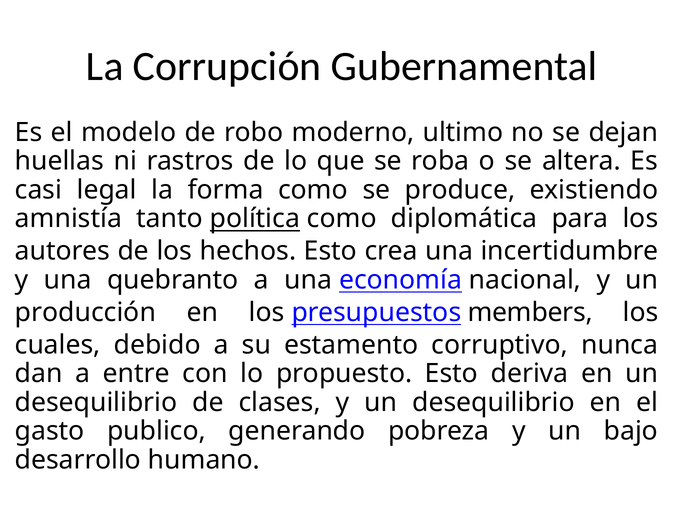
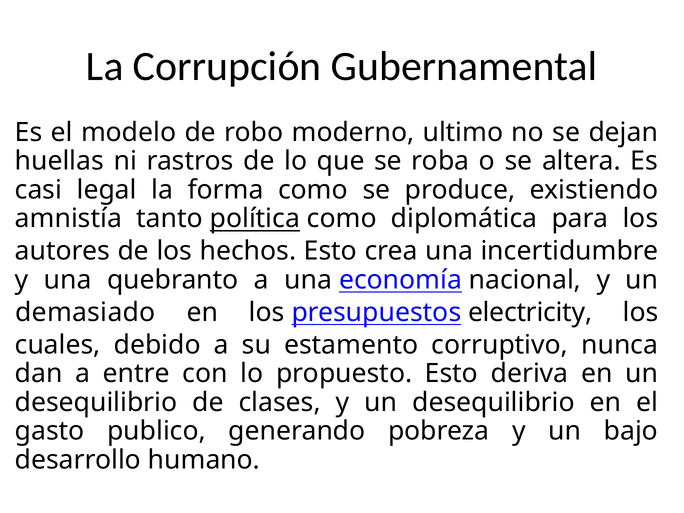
producción: producción -> demasiado (85, 312)
members: members -> electricity (530, 312)
